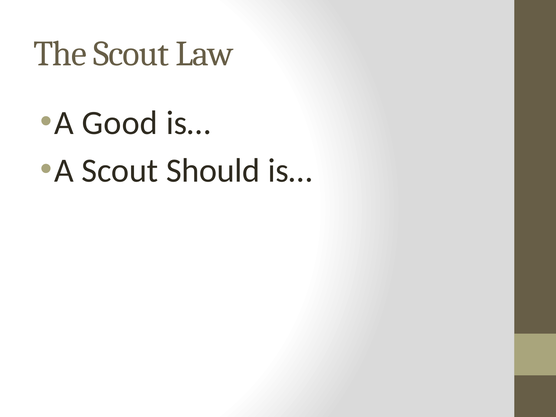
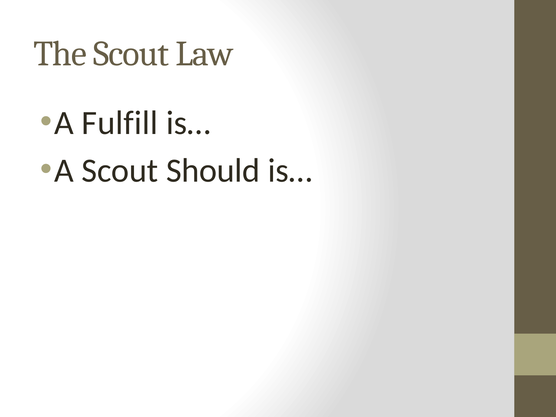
Good: Good -> Fulfill (120, 123)
